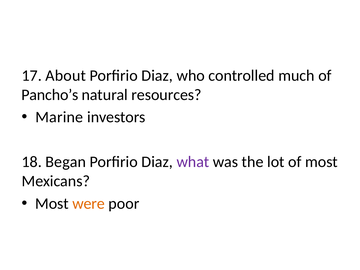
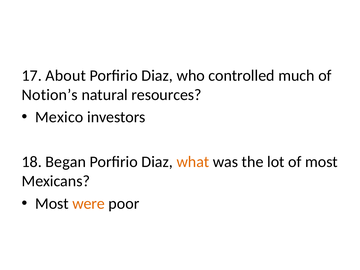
Pancho’s: Pancho’s -> Notion’s (50, 95)
Marine: Marine -> Mexico (59, 117)
what colour: purple -> orange (193, 162)
